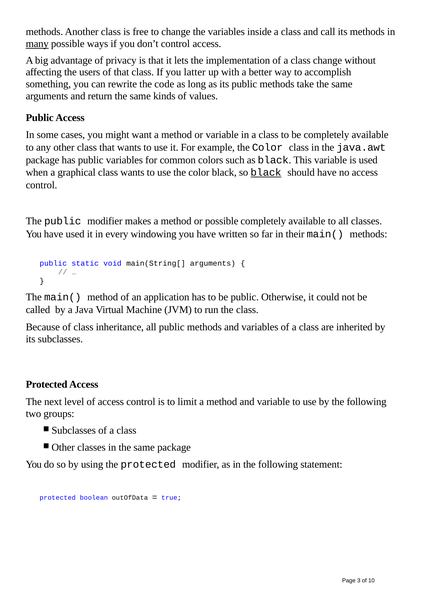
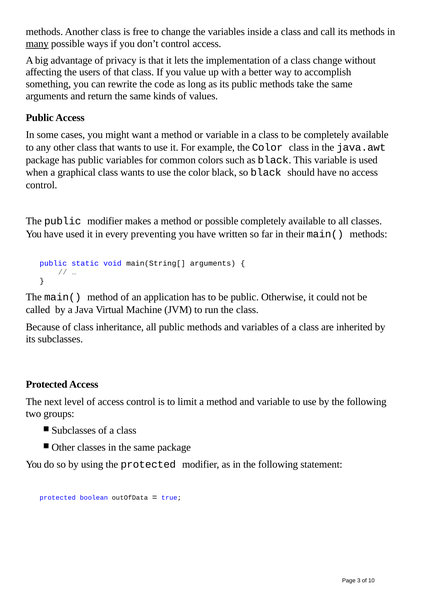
latter: latter -> value (195, 72)
black underline: present -> none (266, 172)
windowing: windowing -> preventing (153, 234)
